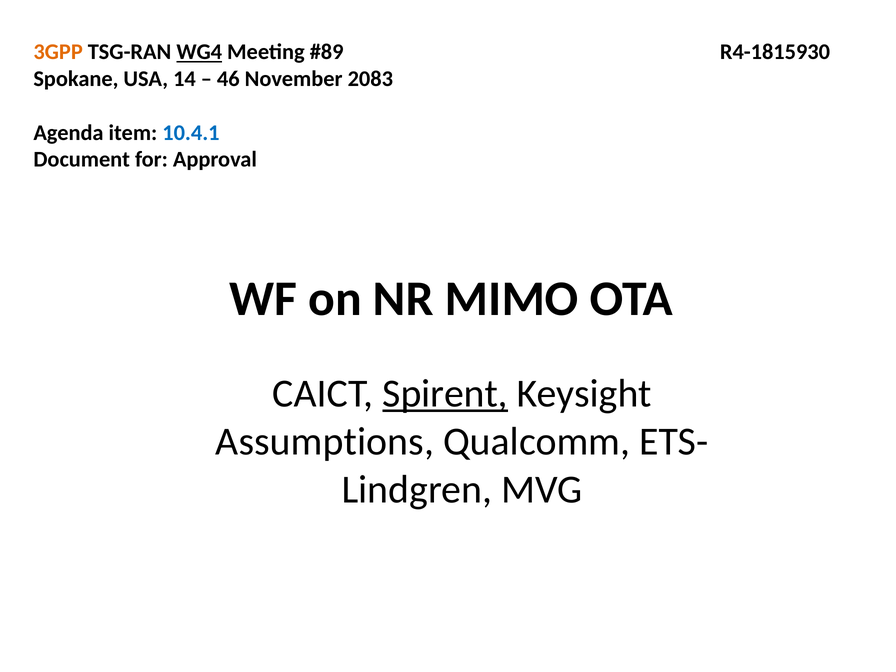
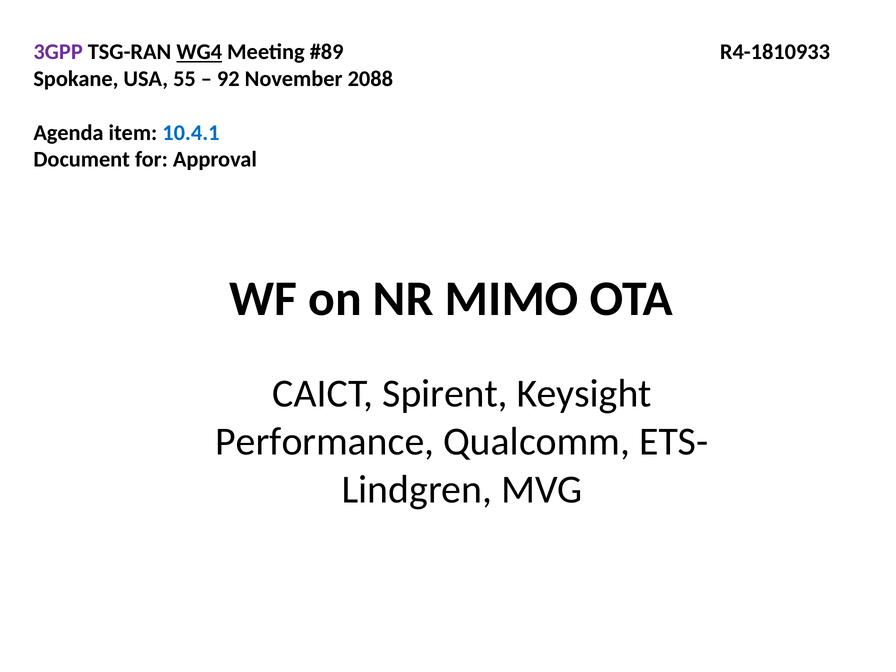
3GPP colour: orange -> purple (58, 52)
R4-1815930: R4-1815930 -> R4-1810933 (775, 52)
14: 14 -> 55 (184, 79)
46: 46 -> 92 (228, 79)
2083: 2083 -> 2088 (370, 79)
Spirent underline: present -> none (445, 394)
Assumptions: Assumptions -> Performance (325, 442)
